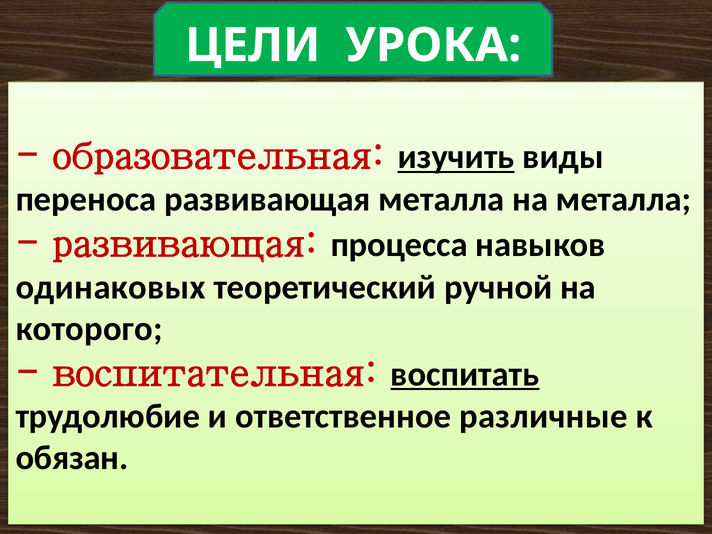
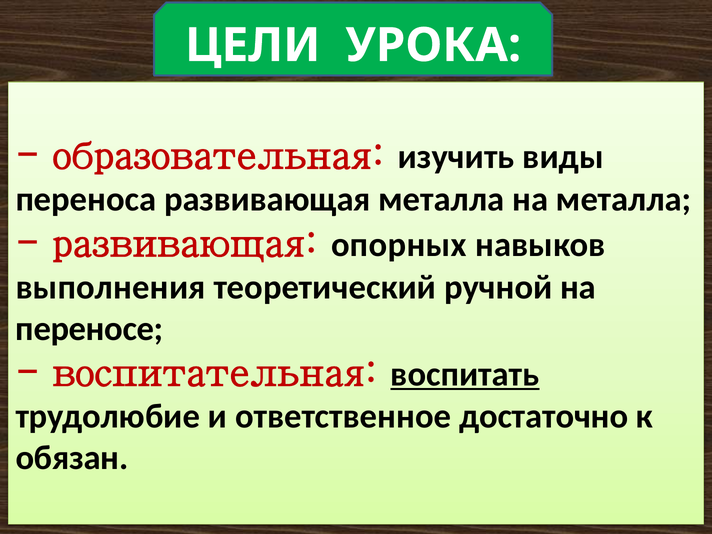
изучить underline: present -> none (456, 157)
процесса: процесса -> опорных (399, 245)
одинаковых: одинаковых -> выполнения (111, 287)
которого: которого -> переносе (89, 329)
различные: различные -> достаточно (544, 416)
